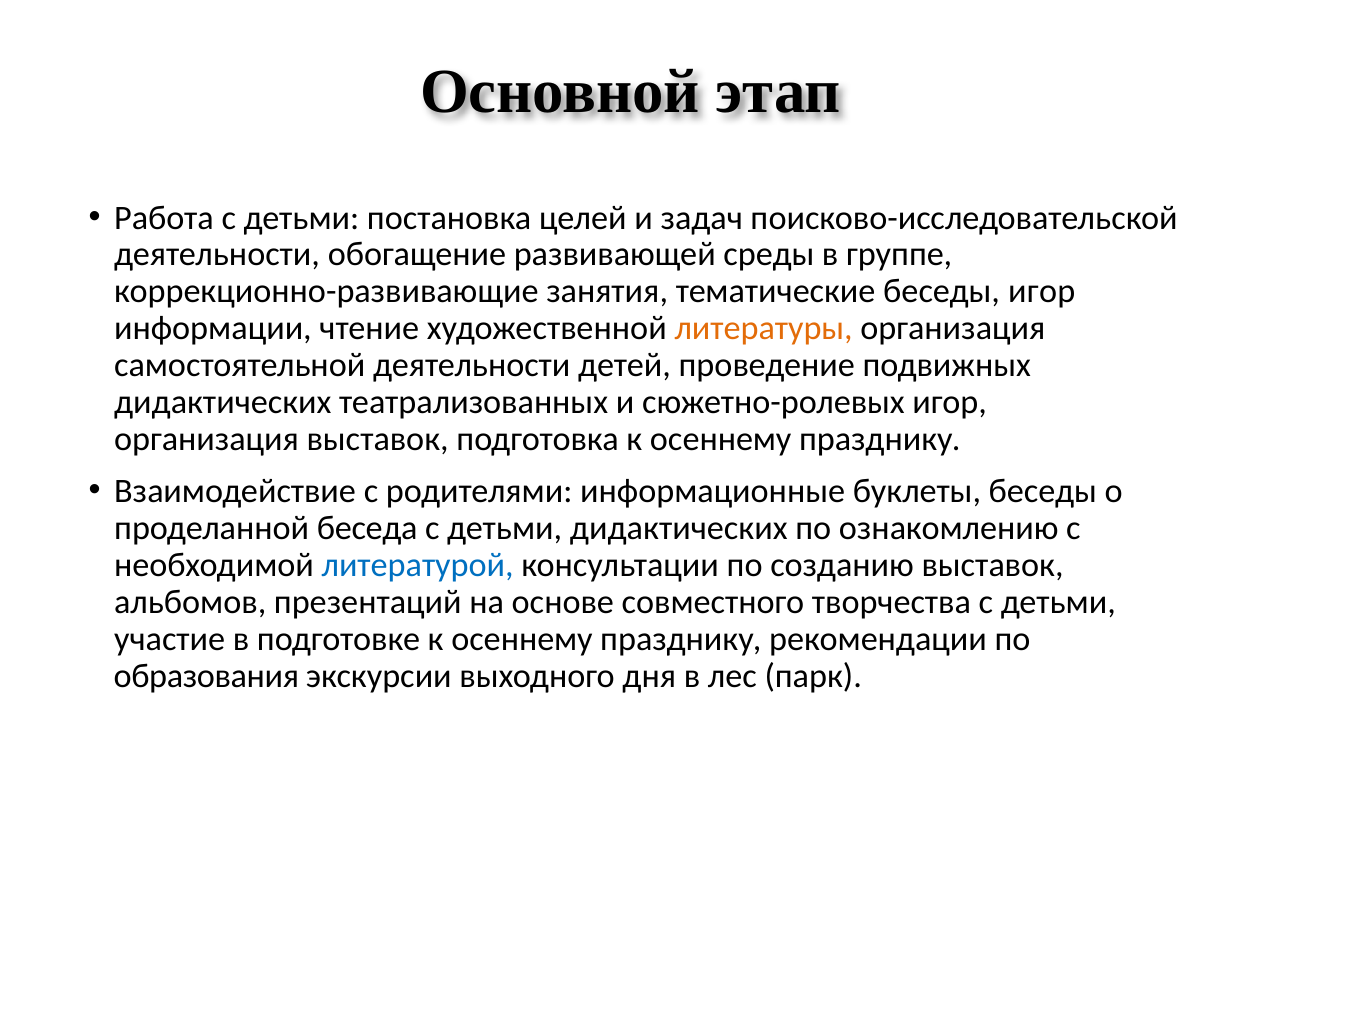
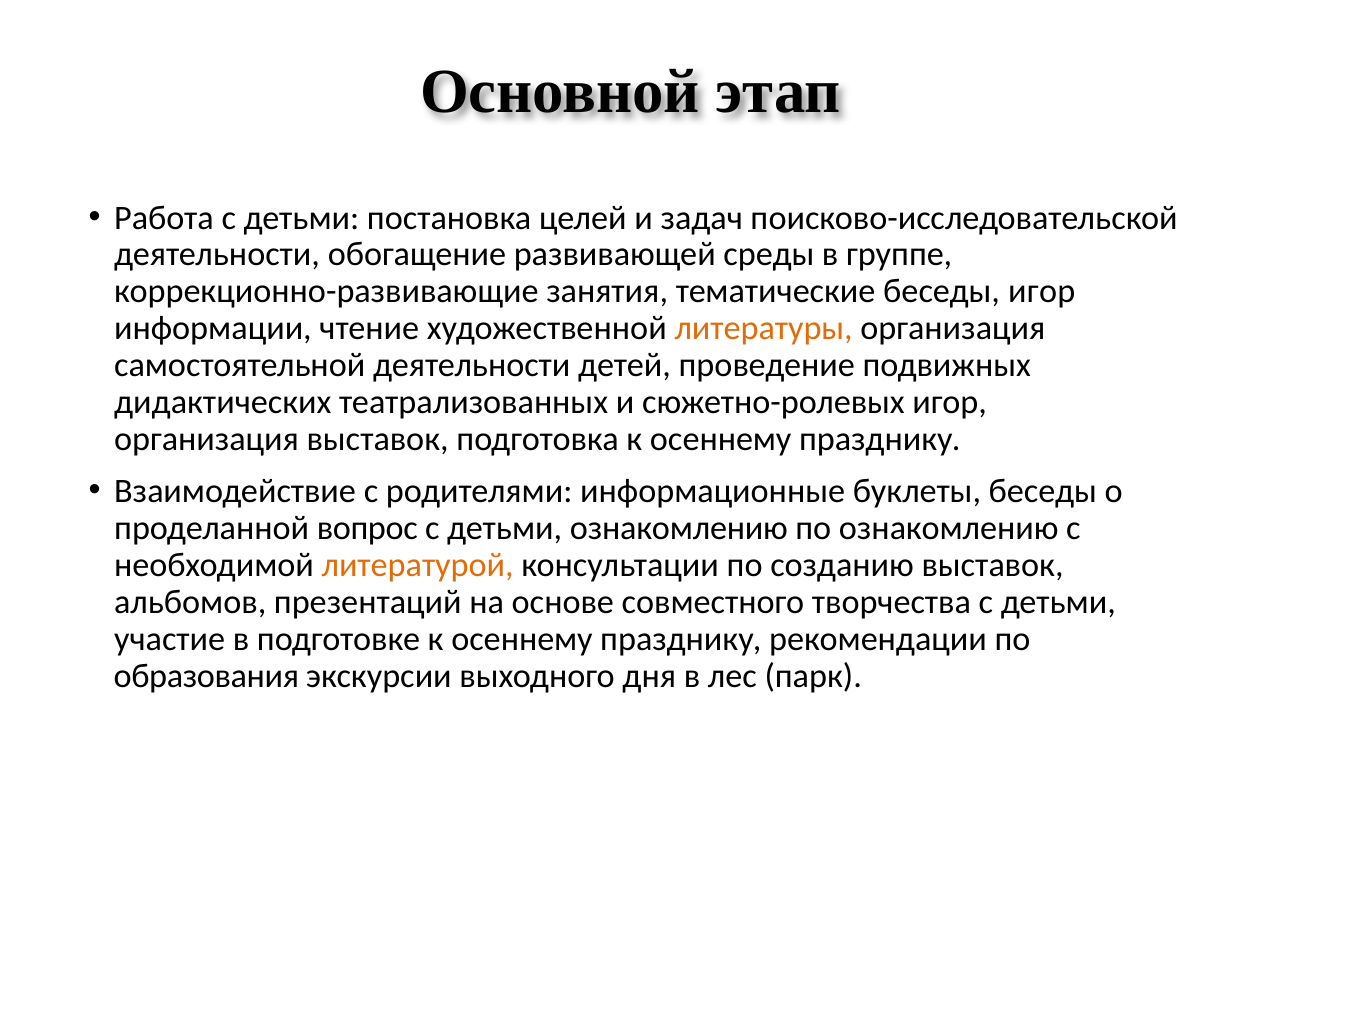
беседа: беседа -> вопрос (367, 528)
детьми дидактических: дидактических -> ознакомлению (679, 528)
литературой colour: blue -> orange (418, 565)
